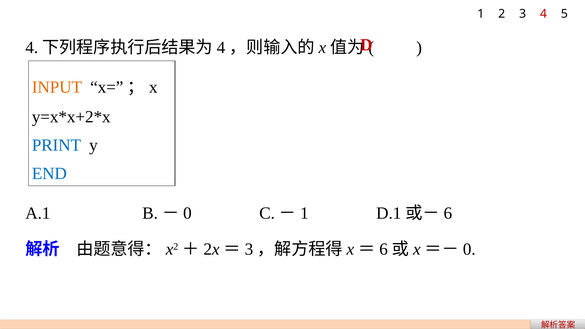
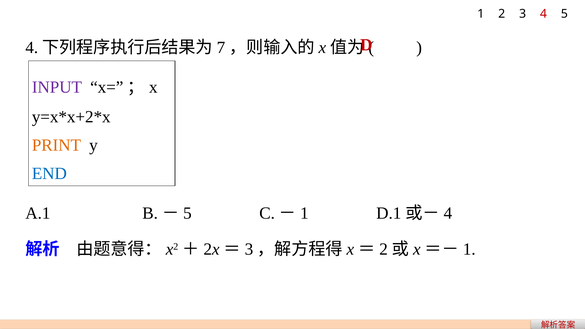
4: 4 -> 7 (221, 48)
INPUT colour: orange -> purple (57, 87)
PRINT colour: blue -> orange (56, 145)
0: 0 -> 5 (187, 213)
6: 6 -> 4 (448, 213)
6: 6 -> 2 (384, 249)
0: 0 -> 1 (469, 249)
